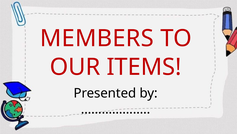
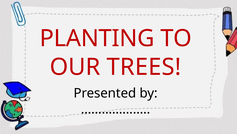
MEMBERS: MEMBERS -> PLANTING (97, 38)
ITEMS: ITEMS -> TREES (144, 67)
